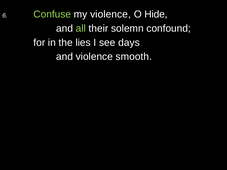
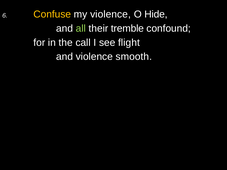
Confuse colour: light green -> yellow (52, 14)
solemn: solemn -> tremble (127, 28)
lies: lies -> call (83, 43)
days: days -> flight (129, 43)
